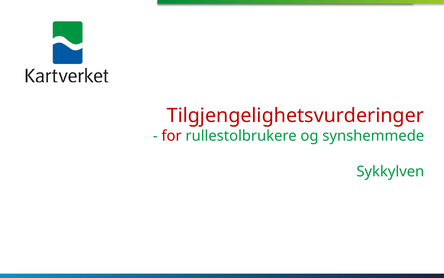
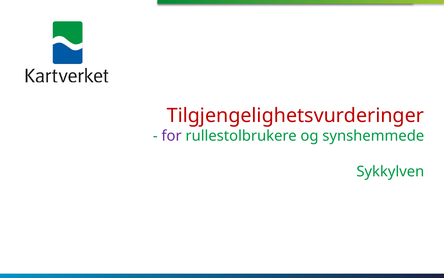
for colour: red -> purple (172, 136)
